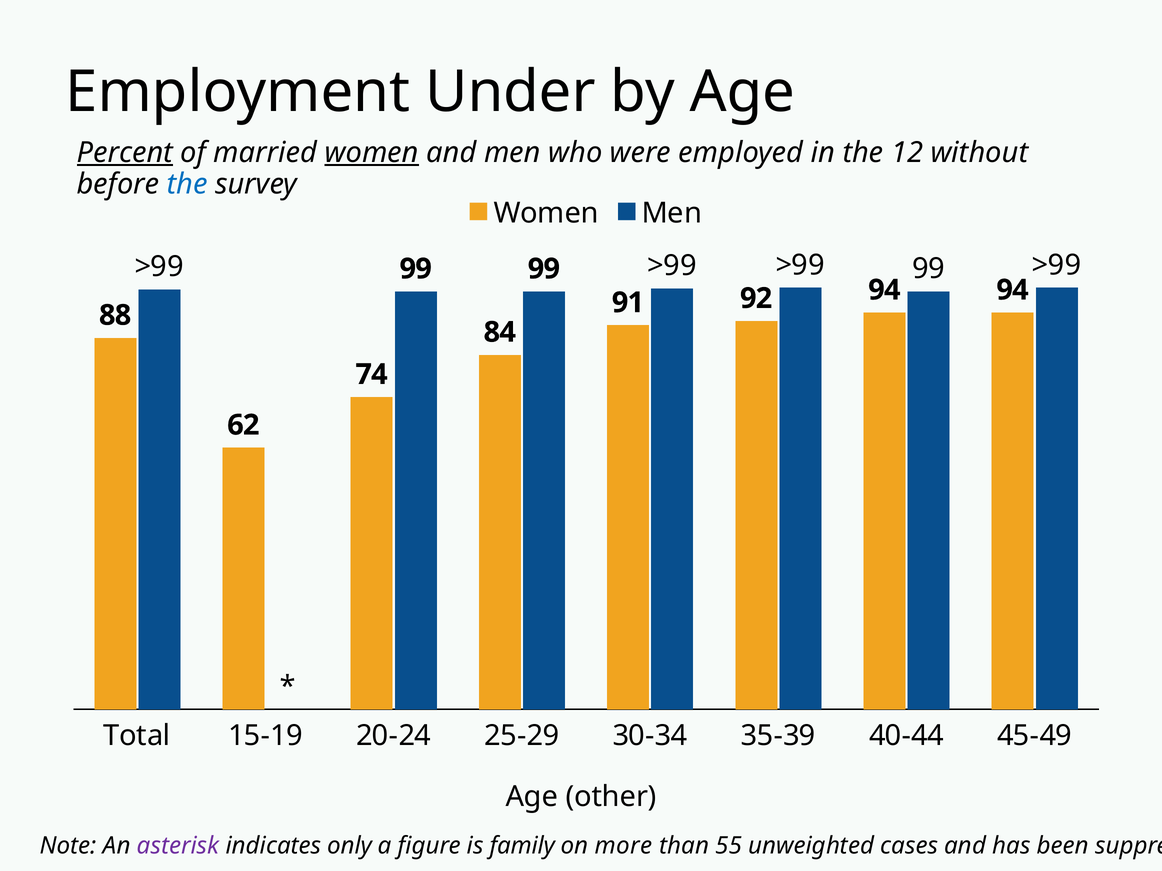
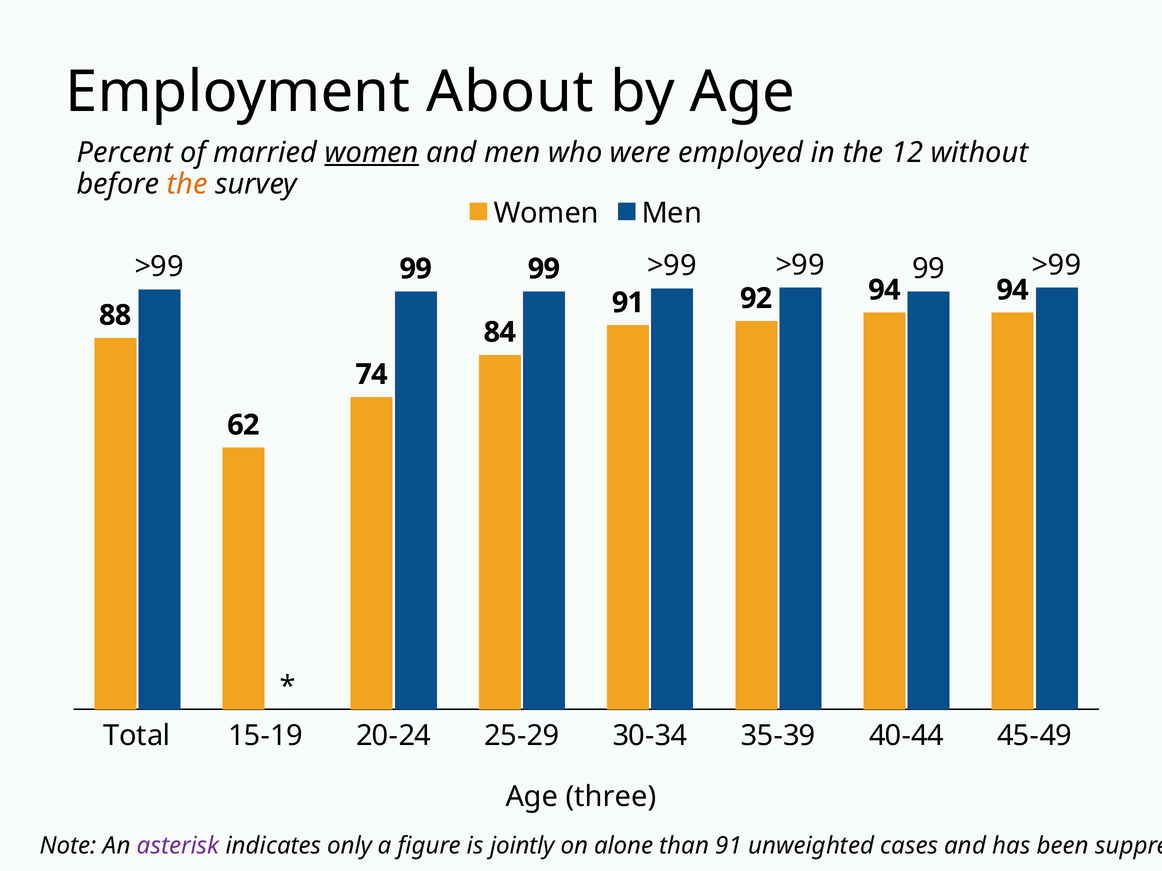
Under: Under -> About (510, 92)
Percent underline: present -> none (125, 153)
the colour: blue -> orange (187, 184)
other: other -> three (611, 797)
family: family -> jointly (522, 846)
more: more -> alone (624, 846)
than 55: 55 -> 91 (729, 846)
